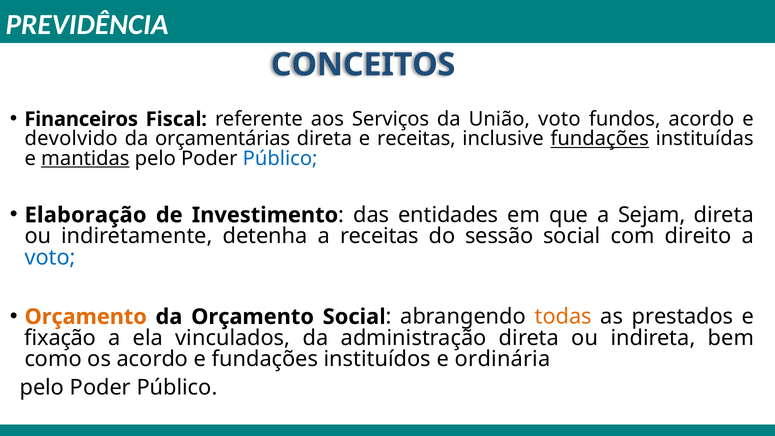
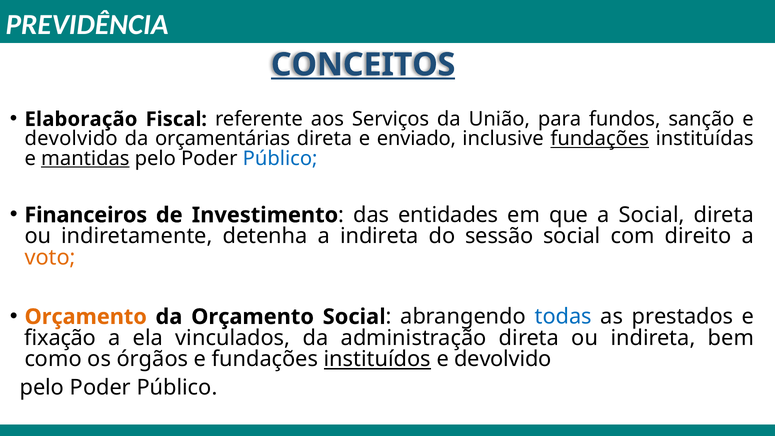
CONCEITOS underline: none -> present (363, 65)
Financeiros: Financeiros -> Elaboração (81, 119)
União voto: voto -> para (560, 119)
fundos acordo: acordo -> sanção (701, 119)
e receitas: receitas -> enviado (416, 139)
Elaboração: Elaboração -> Financeiros (86, 215)
a Sejam: Sejam -> Social (652, 215)
a receitas: receitas -> indireta (379, 236)
voto colour: blue -> orange (50, 257)
todas colour: orange -> blue (563, 317)
os acordo: acordo -> órgãos (152, 359)
instituídos underline: none -> present (377, 359)
ordinária: ordinária -> devolvido (503, 359)
